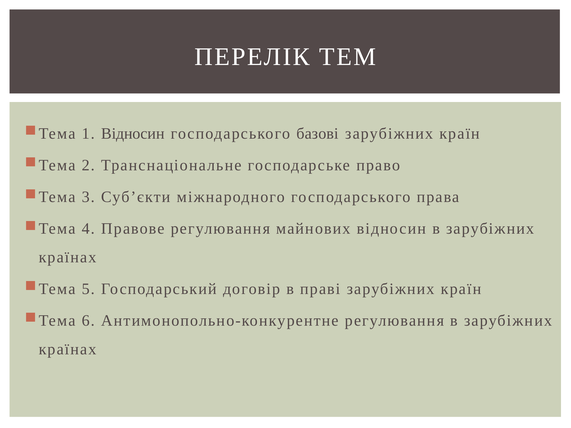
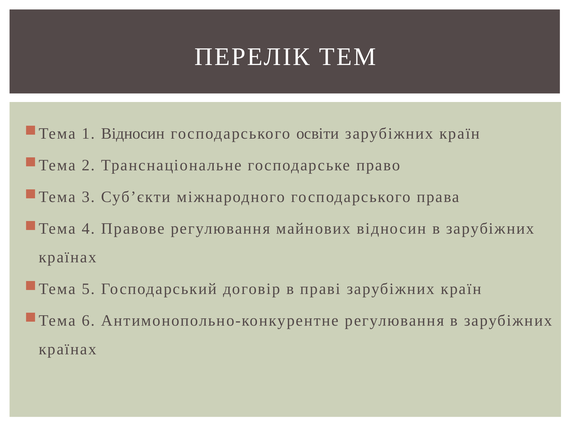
базові: базові -> освіти (318, 134)
